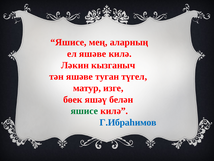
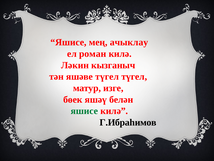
аларның: аларның -> ачыклау (129, 42)
ел яшәве: яшәве -> роман (93, 54)
яшәве туган: туган -> түгел (107, 76)
Г.Ибраһимов colour: blue -> black (128, 122)
